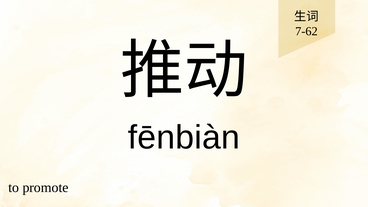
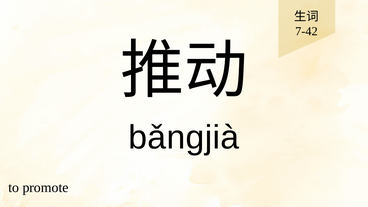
7-62: 7-62 -> 7-42 (306, 31)
fēnbiàn: fēnbiàn -> bǎngjià (184, 138)
